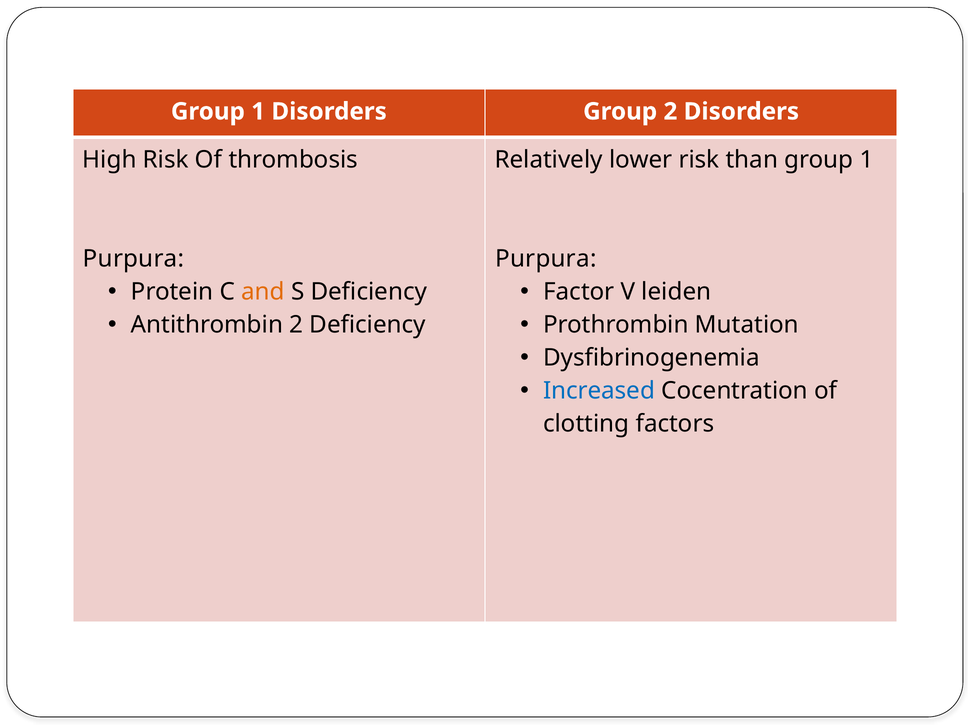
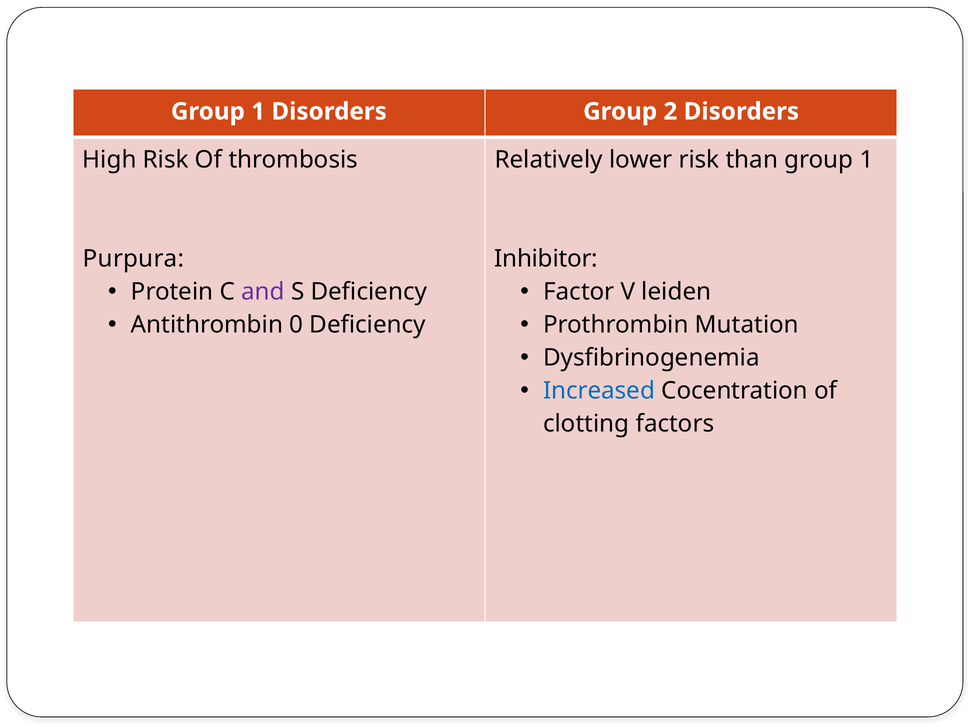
Purpura: Purpura -> Inhibitor (546, 259)
and colour: orange -> purple (263, 292)
Antithrombin 2: 2 -> 0 (296, 325)
